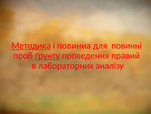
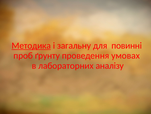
повинна: повинна -> загальну (74, 45)
ґрунту underline: present -> none (47, 55)
правий: правий -> умовах (126, 55)
